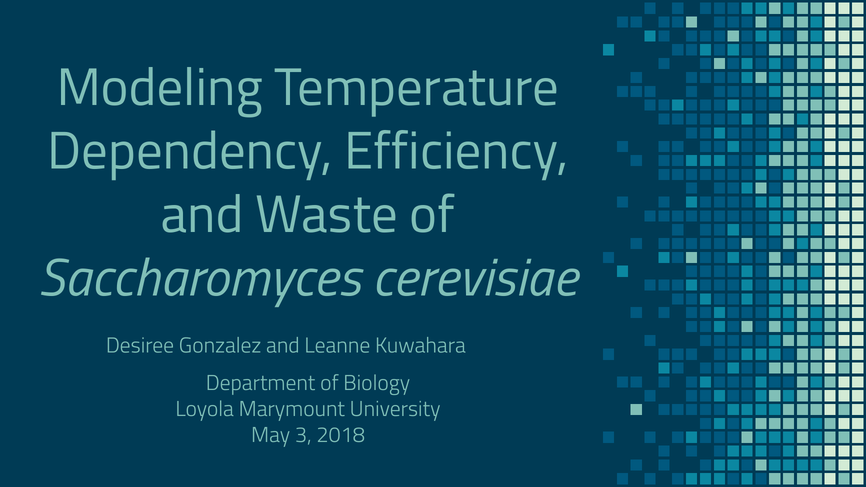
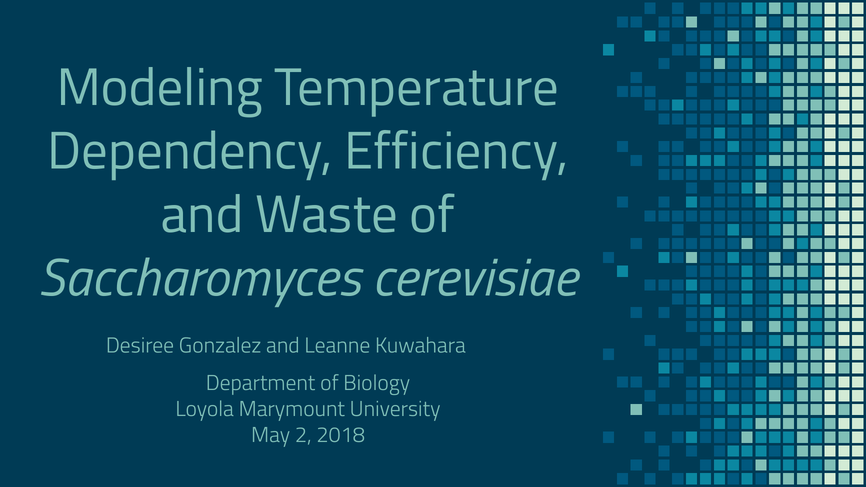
3: 3 -> 2 (303, 435)
